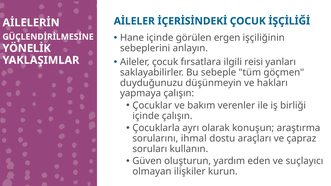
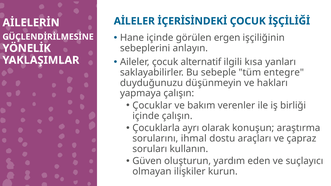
fırsatlara: fırsatlara -> alternatif (201, 62)
reisi: reisi -> kısa (254, 62)
göçmen: göçmen -> entegre (284, 73)
